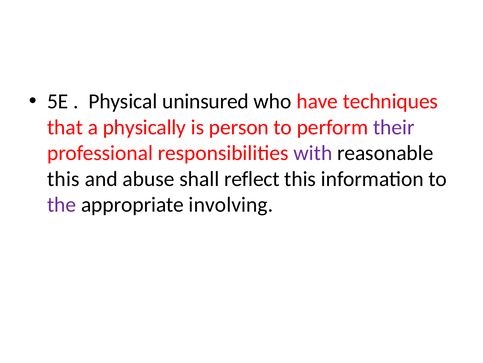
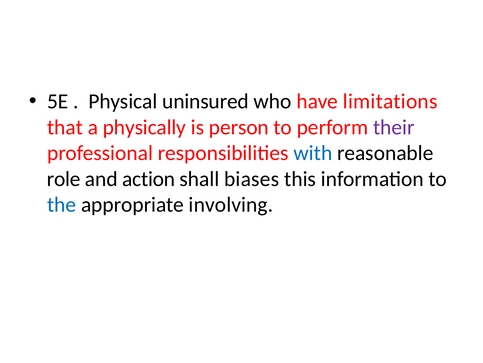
techniques: techniques -> limitations (390, 101)
with colour: purple -> blue (313, 153)
this: this -> role (64, 179)
abuse: abuse -> action (149, 179)
reflect: reflect -> biases (252, 179)
the colour: purple -> blue (62, 204)
